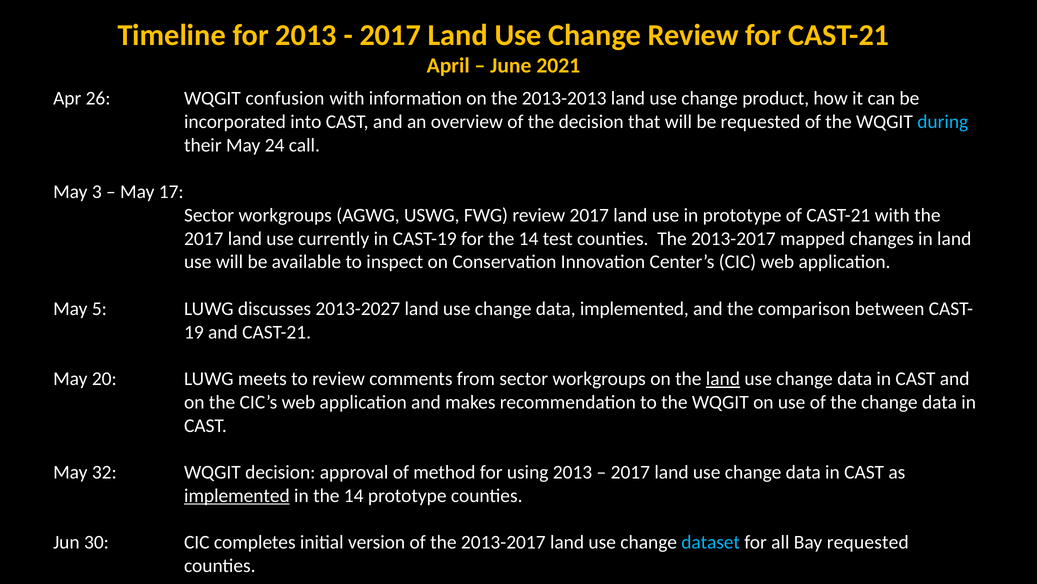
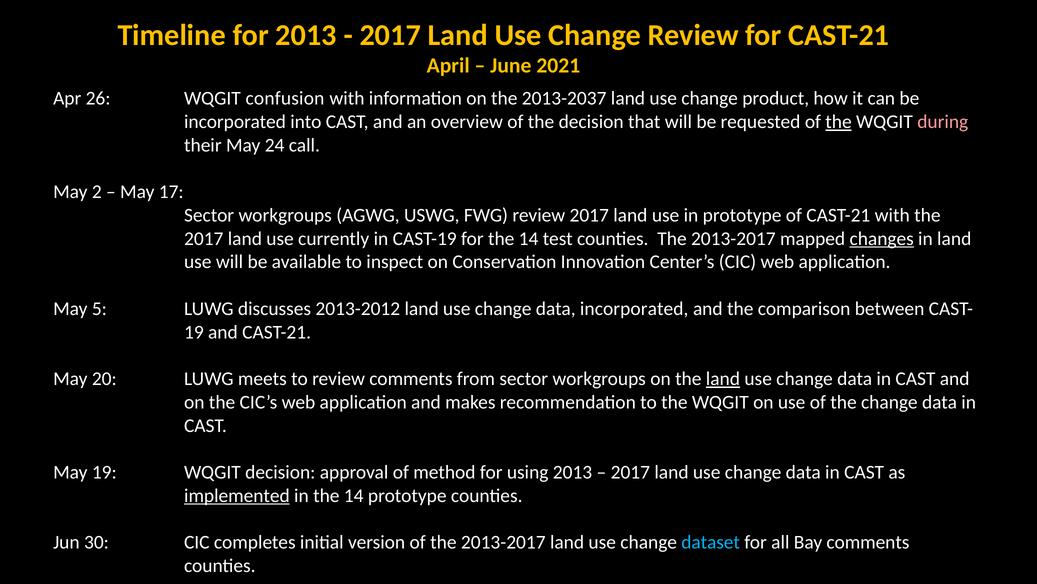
2013-2013: 2013-2013 -> 2013-2037 (564, 98)
the underline: none -> present (839, 122)
during colour: light blue -> pink (943, 122)
3: 3 -> 2 (97, 192)
changes underline: none -> present (882, 238)
2013-2027: 2013-2027 -> 2013-2012 (358, 308)
data implemented: implemented -> incorporated (634, 308)
May 32: 32 -> 19 (104, 472)
Bay requested: requested -> comments (868, 542)
